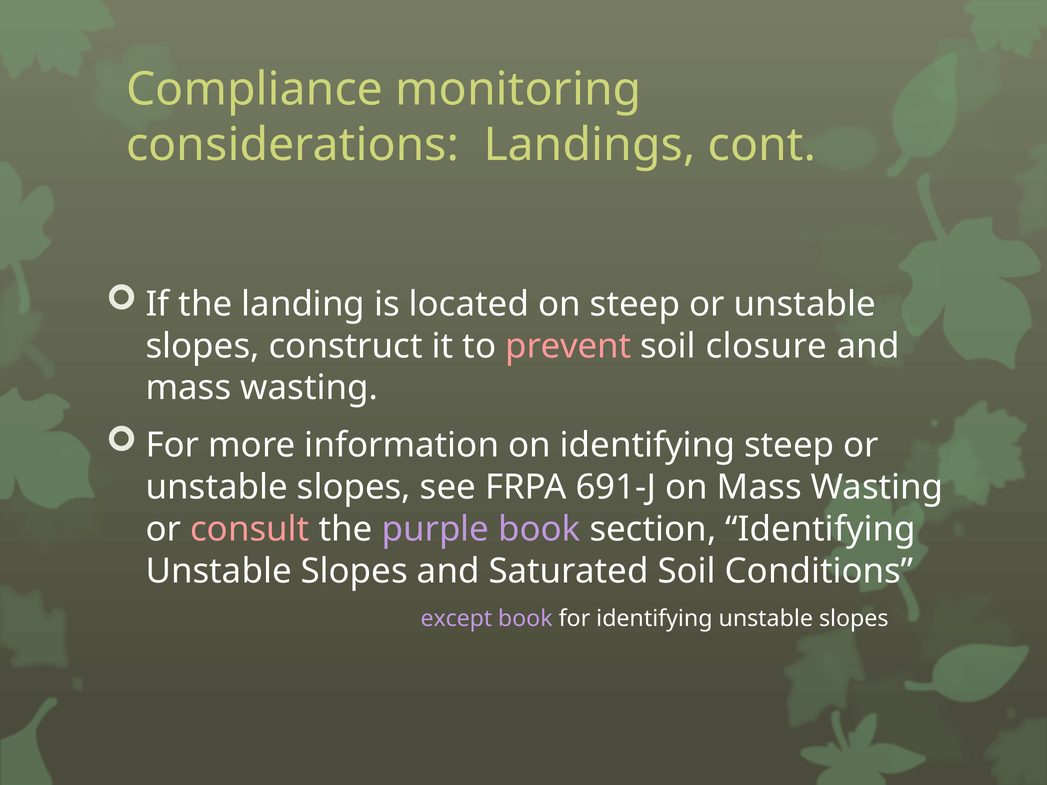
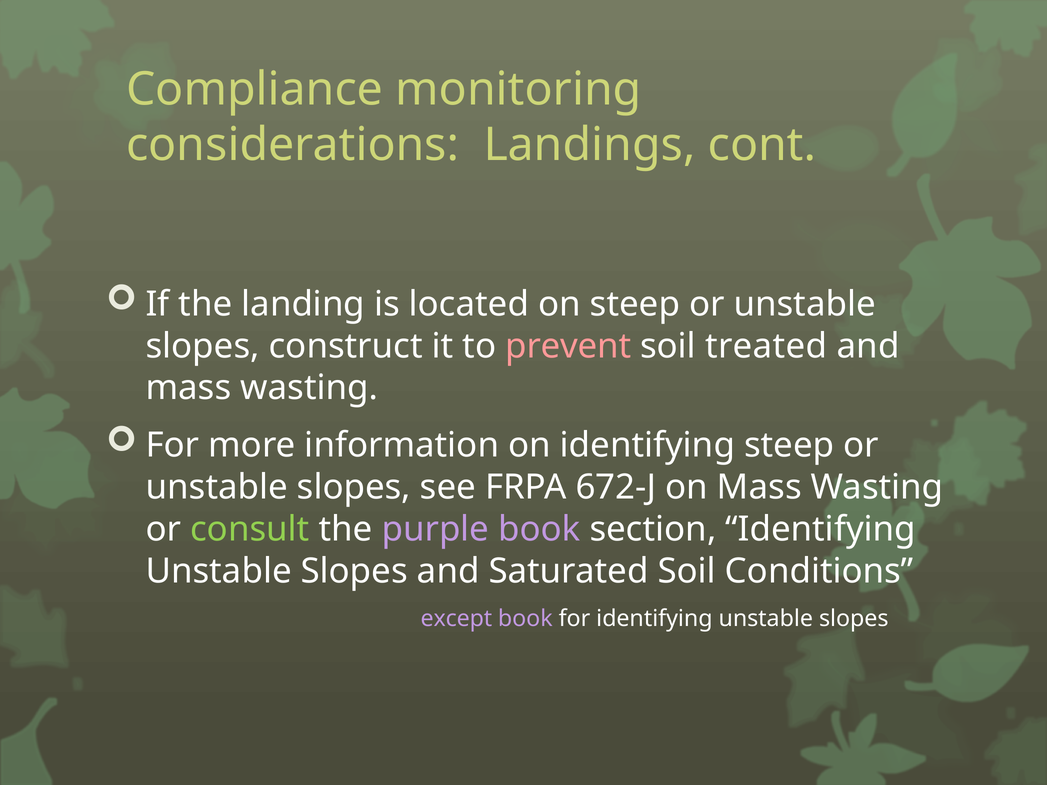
closure: closure -> treated (766, 346)
691-J: 691-J -> 672-J (616, 487)
consult colour: pink -> light green (250, 529)
